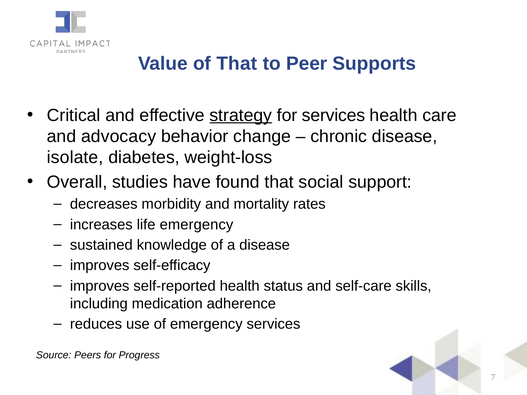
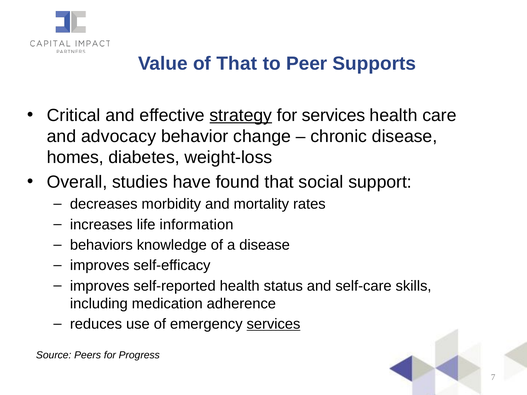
isolate: isolate -> homes (75, 158)
life emergency: emergency -> information (196, 225)
sustained: sustained -> behaviors (101, 245)
services underline: none -> present (274, 324)
